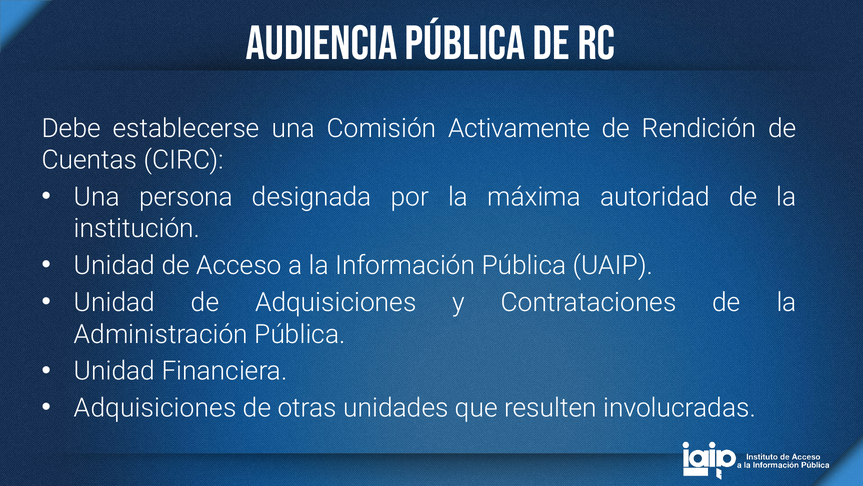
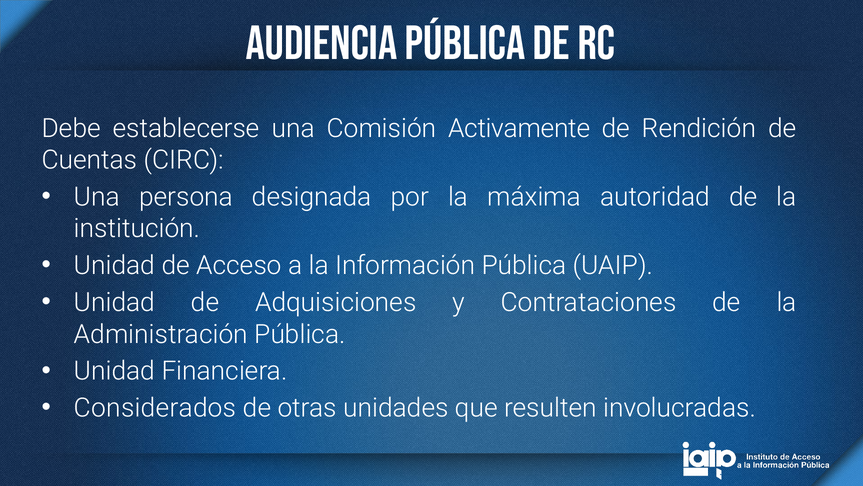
Adquisiciones: Adquisiciones -> Considerados (155, 408)
